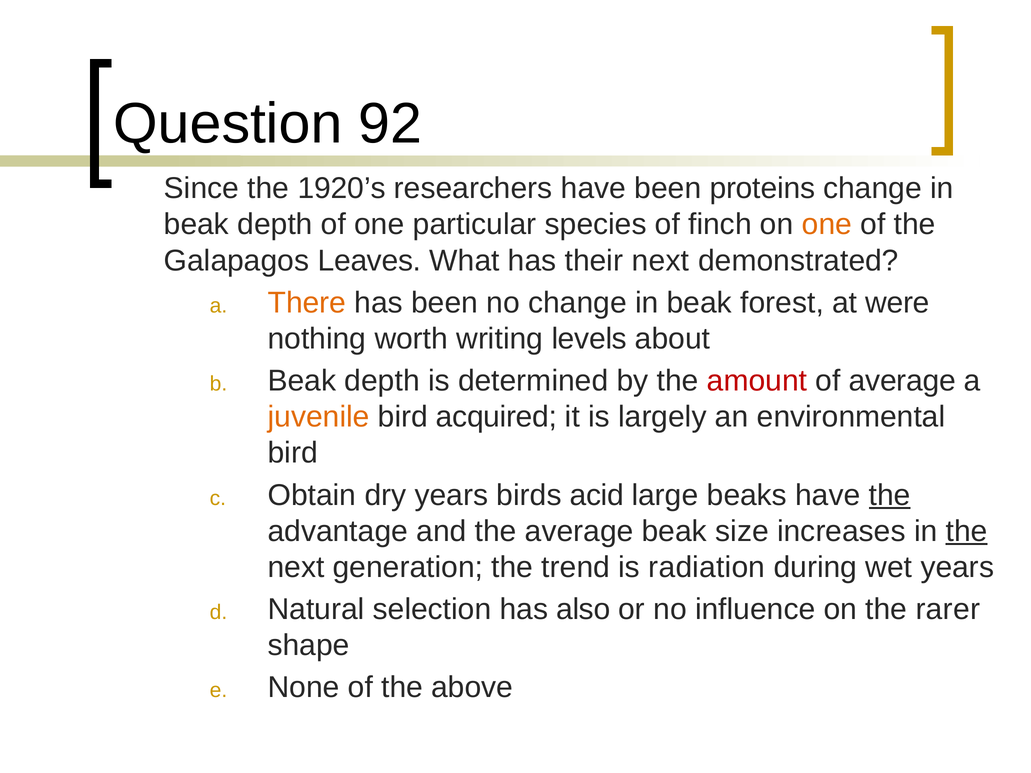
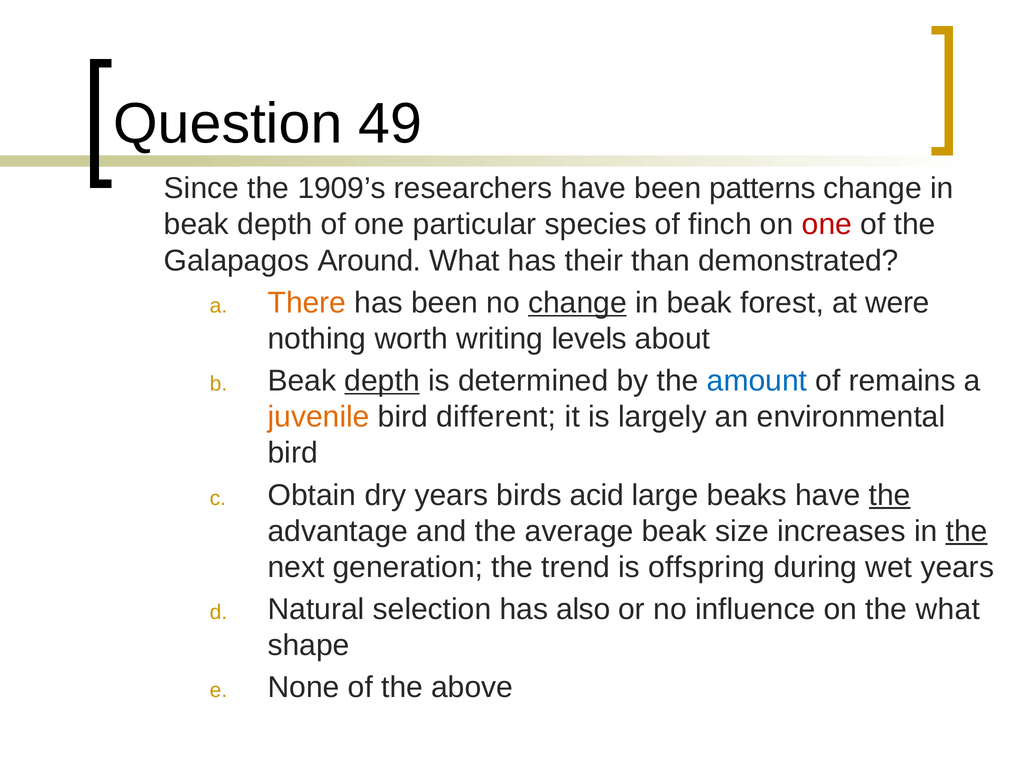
92: 92 -> 49 (390, 124)
1920’s: 1920’s -> 1909’s (342, 189)
proteins: proteins -> patterns (762, 189)
one colour: orange -> red (827, 225)
Leaves: Leaves -> Around (369, 261)
their next: next -> than (661, 261)
change underline: none -> present (577, 303)
depth underline: none -> present (382, 381)
amount colour: red -> blue (757, 381)
of average: average -> remains (902, 381)
acquired: acquired -> different (496, 417)
radiation: radiation -> offspring (707, 567)
the rarer: rarer -> what (948, 610)
